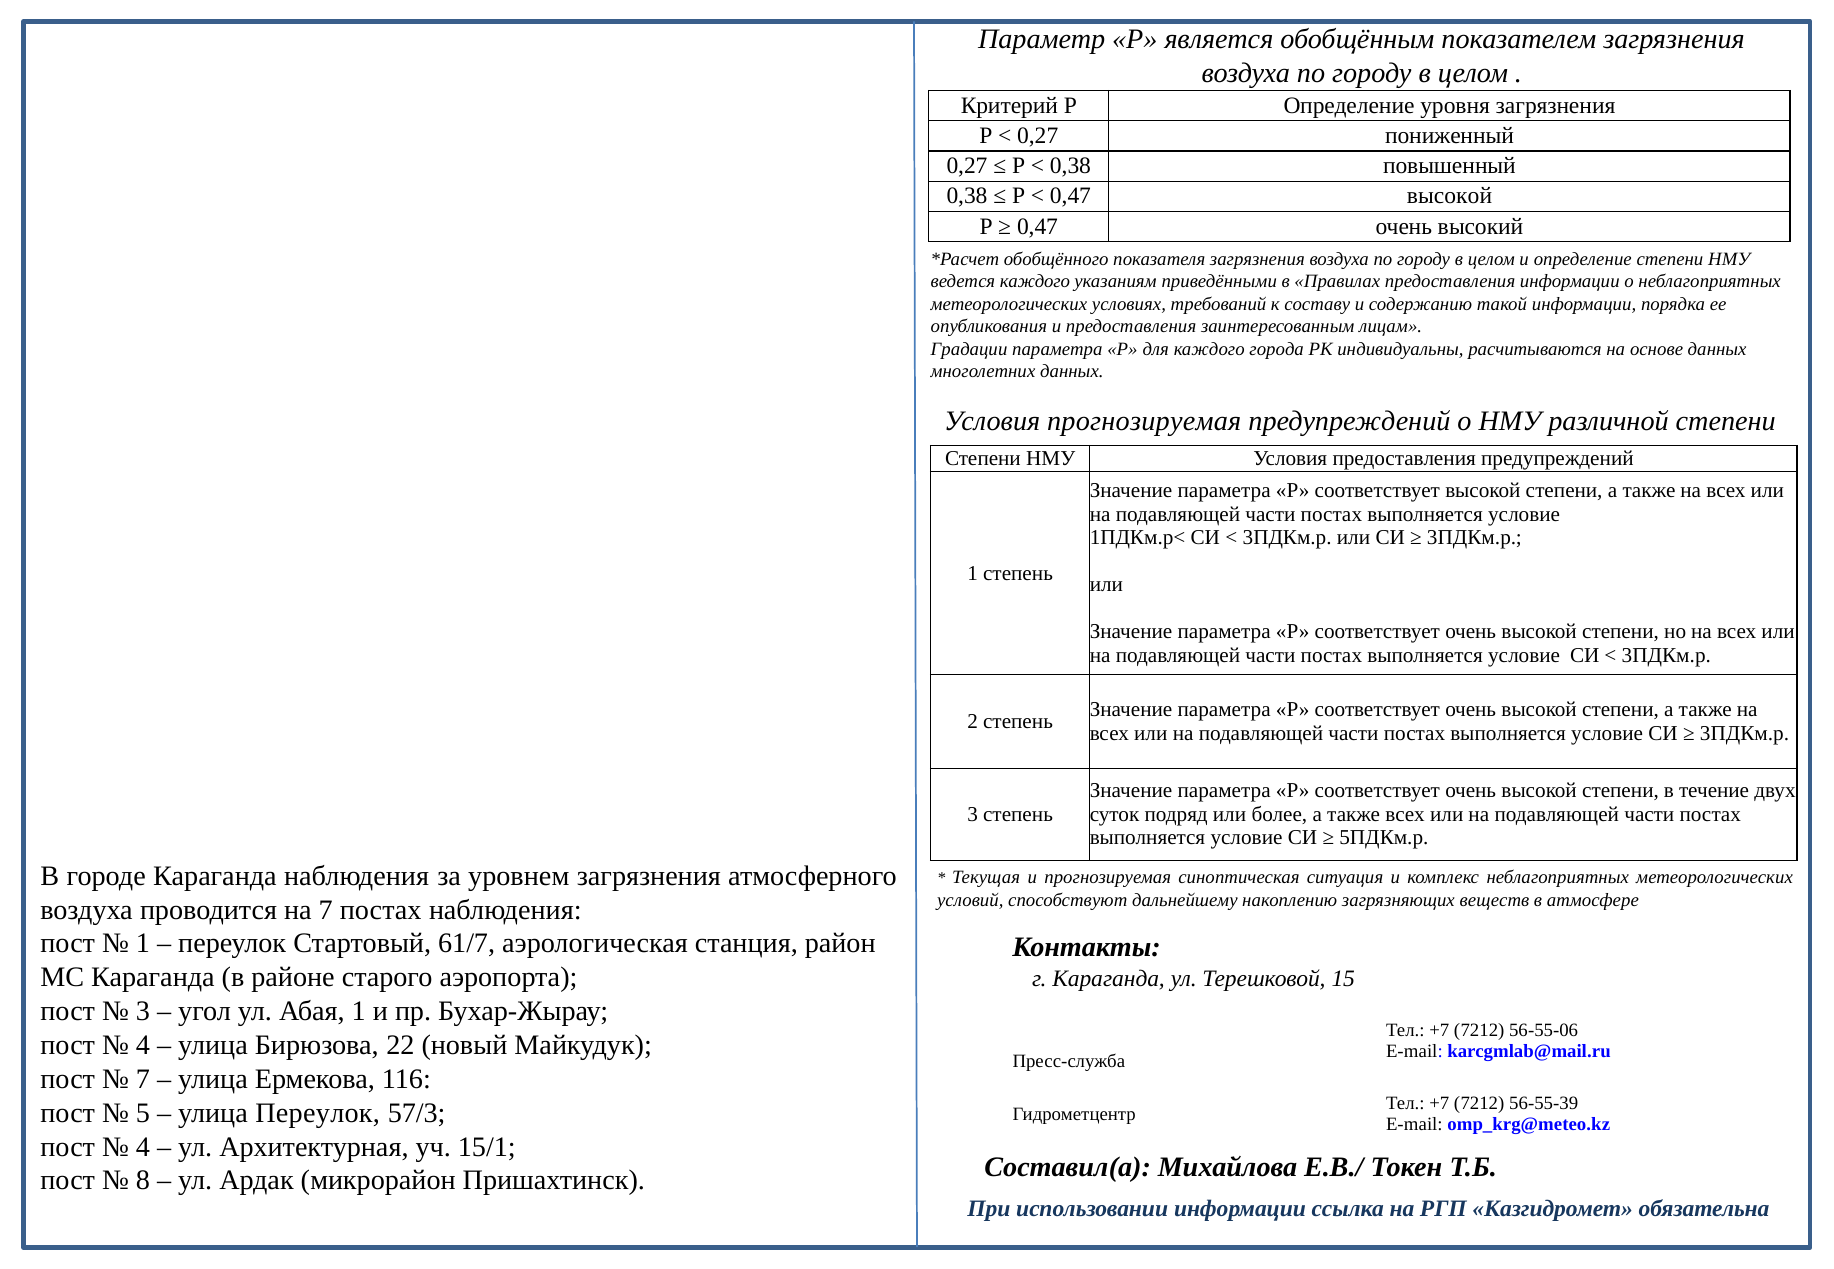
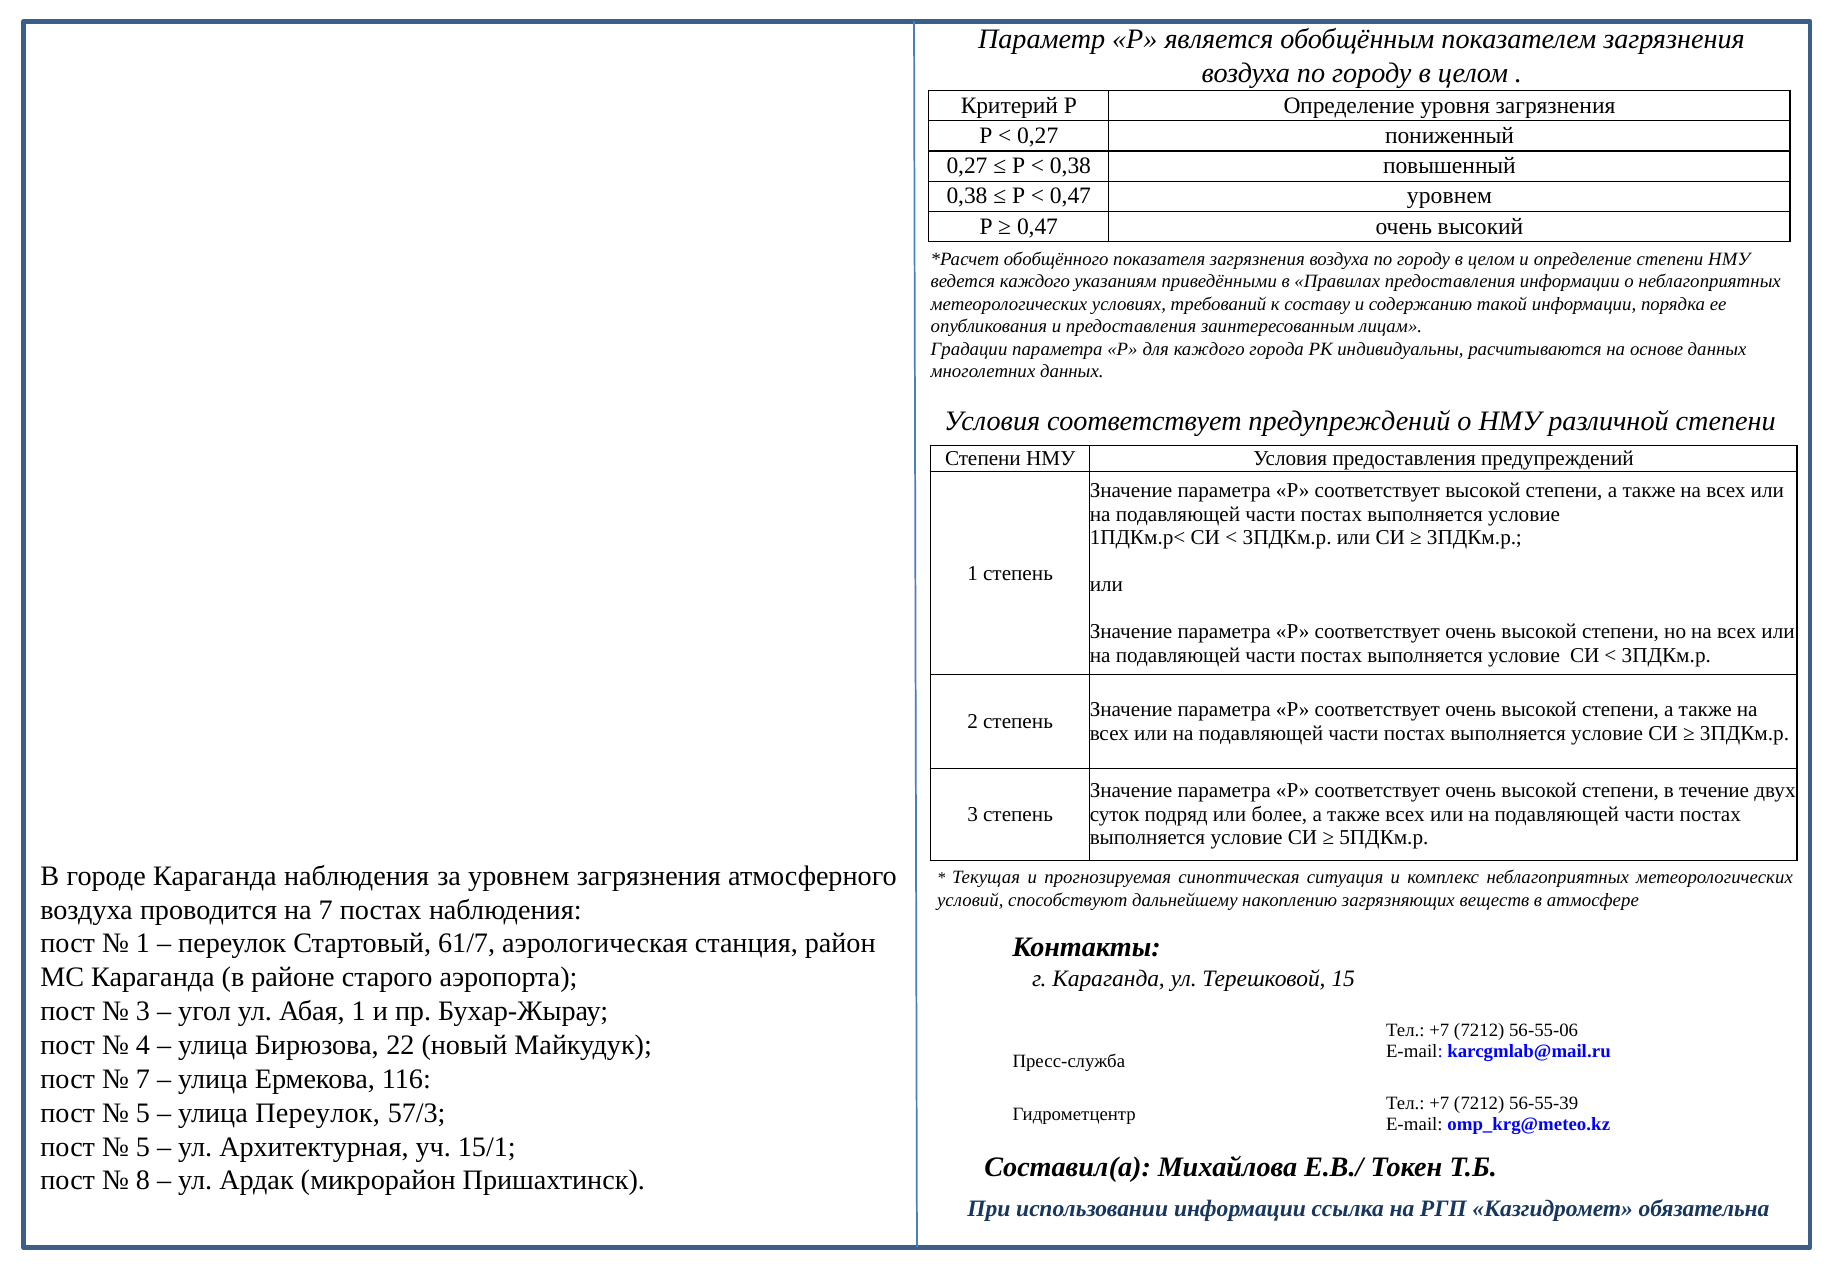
0,47 высокой: высокой -> уровнем (1449, 196)
Условия прогнозируемая: прогнозируемая -> соответствует (1144, 422)
4: 4 -> 5 (143, 1147)
